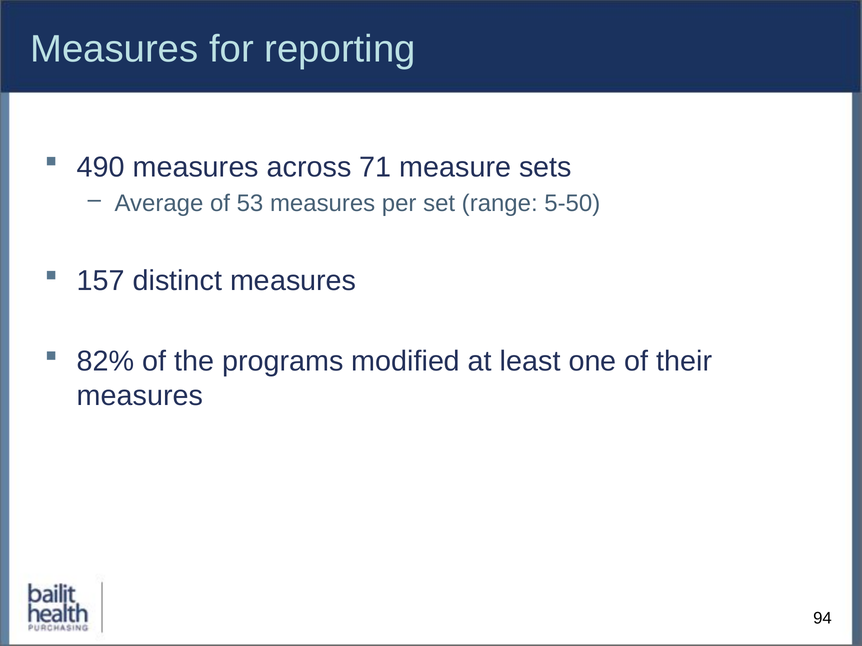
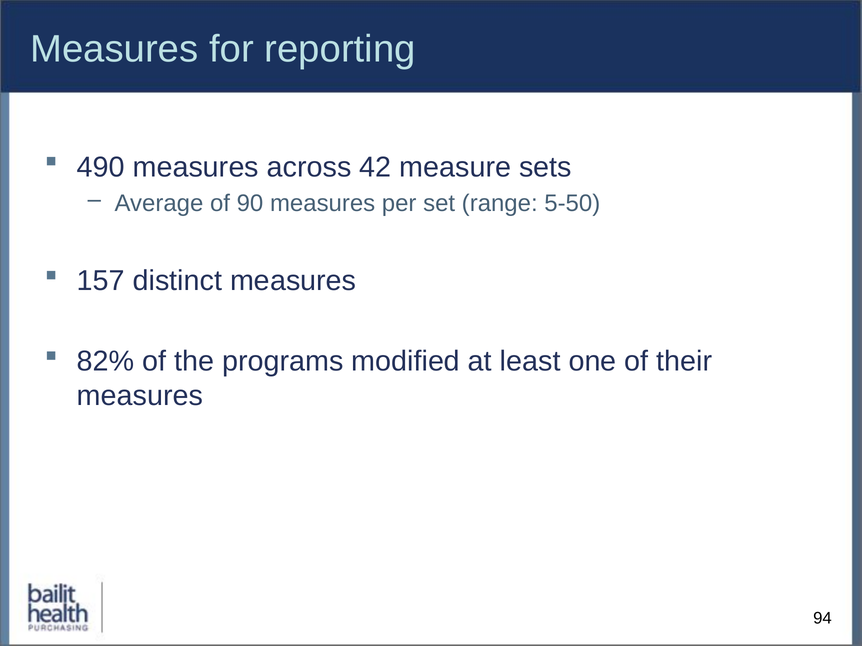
71: 71 -> 42 (375, 167)
53: 53 -> 90 (250, 203)
